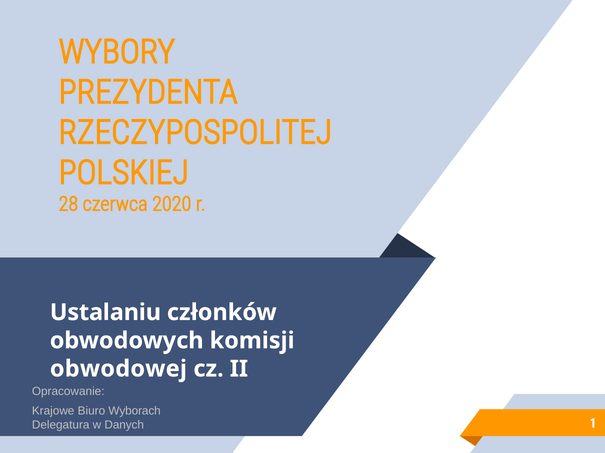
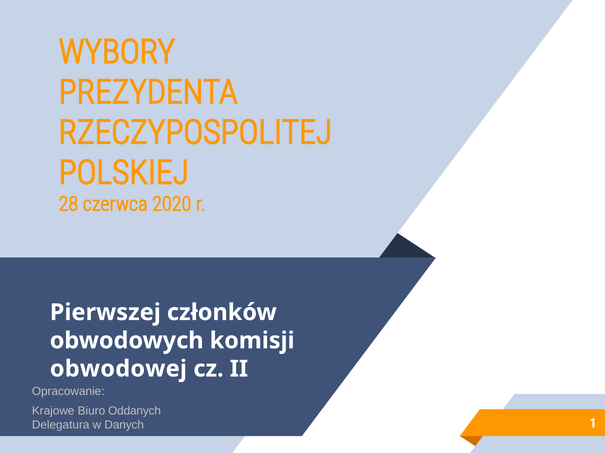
Ustalaniu: Ustalaniu -> Pierwszej (105, 313)
Wyborach: Wyborach -> Oddanych (135, 411)
